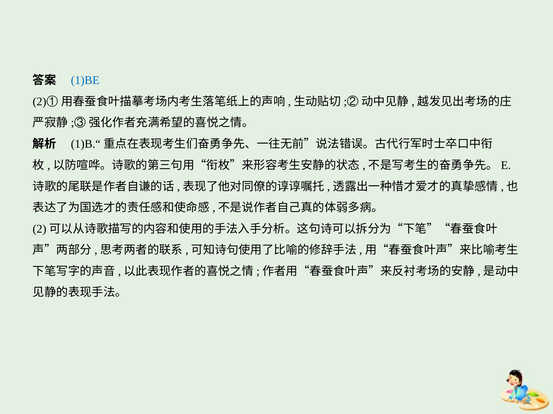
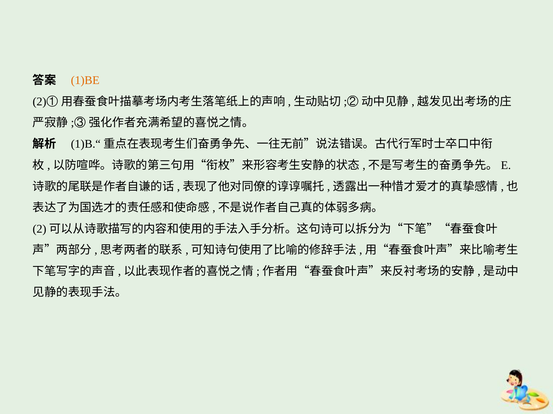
1)BE colour: blue -> orange (85, 80)
